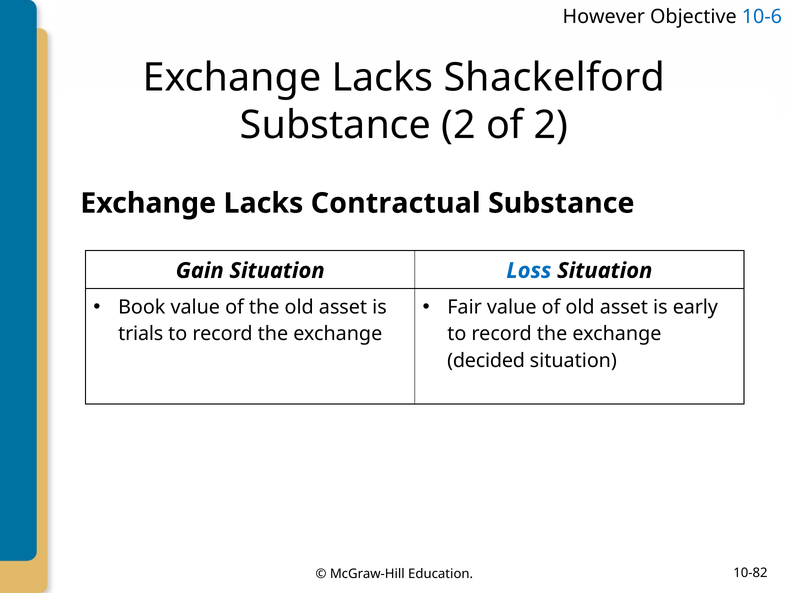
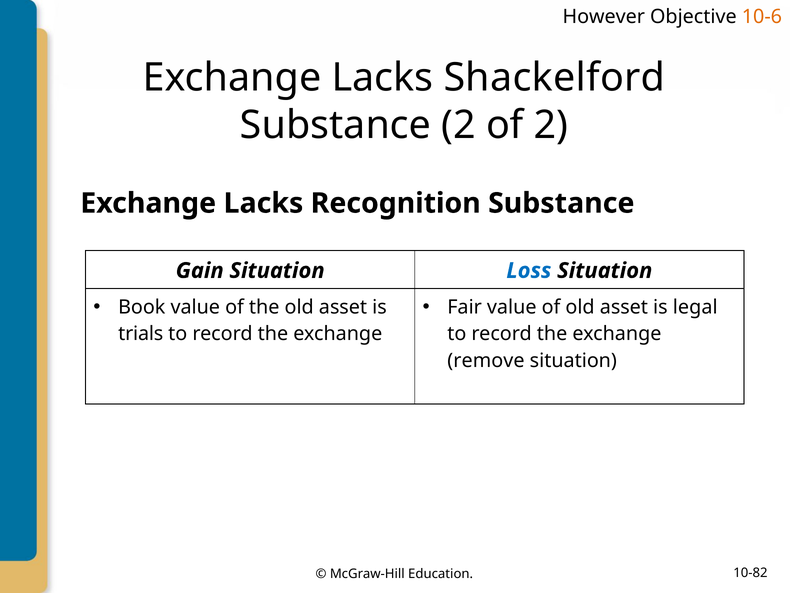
10-6 colour: blue -> orange (762, 17)
Contractual: Contractual -> Recognition (396, 203)
early: early -> legal (695, 307)
decided: decided -> remove (486, 361)
